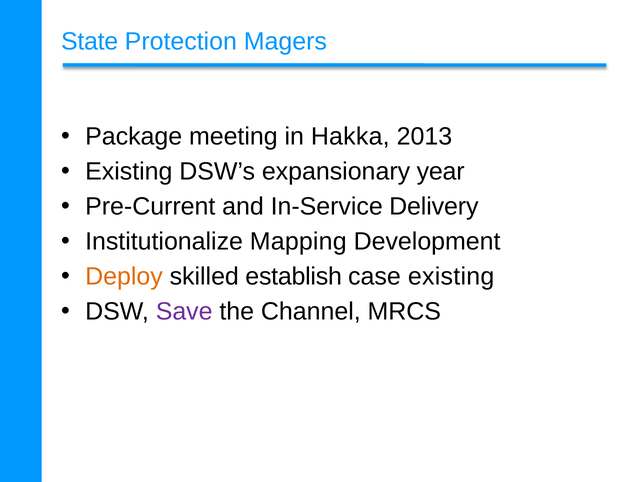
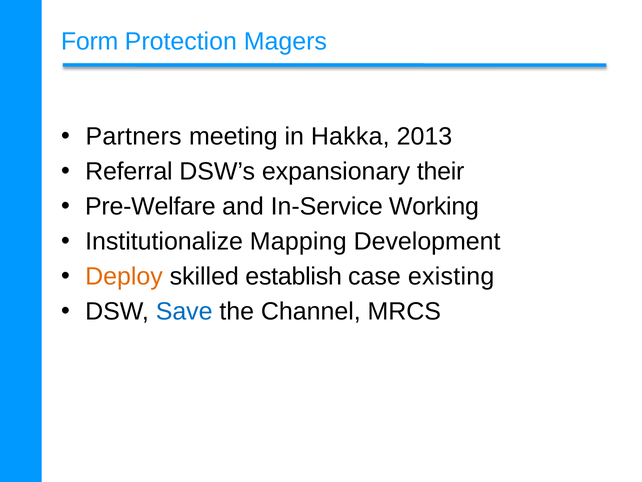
State: State -> Form (90, 41)
Package: Package -> Partners (134, 136)
Existing: Existing -> Referral (129, 171)
year: year -> their (441, 171)
Pre-Current: Pre-Current -> Pre-Welfare (150, 206)
Delivery: Delivery -> Working (434, 206)
Save colour: purple -> blue (184, 311)
